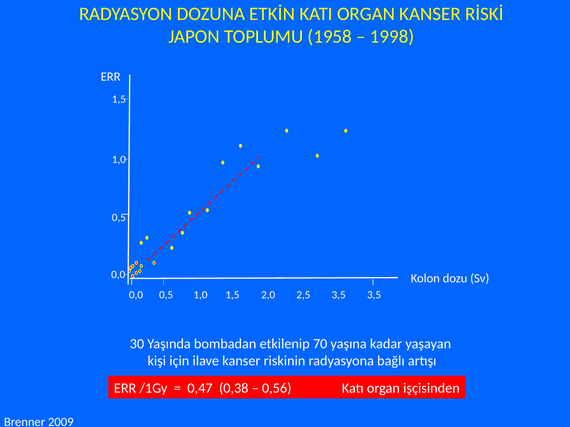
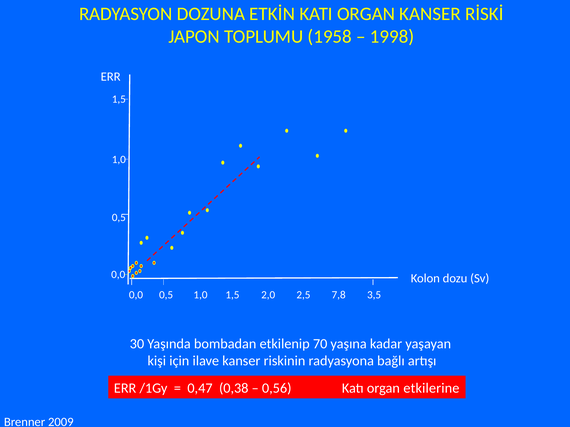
2,5 3,5: 3,5 -> 7,8 (339, 295)
işçisinden: işçisinden -> etkilerine (431, 388)
